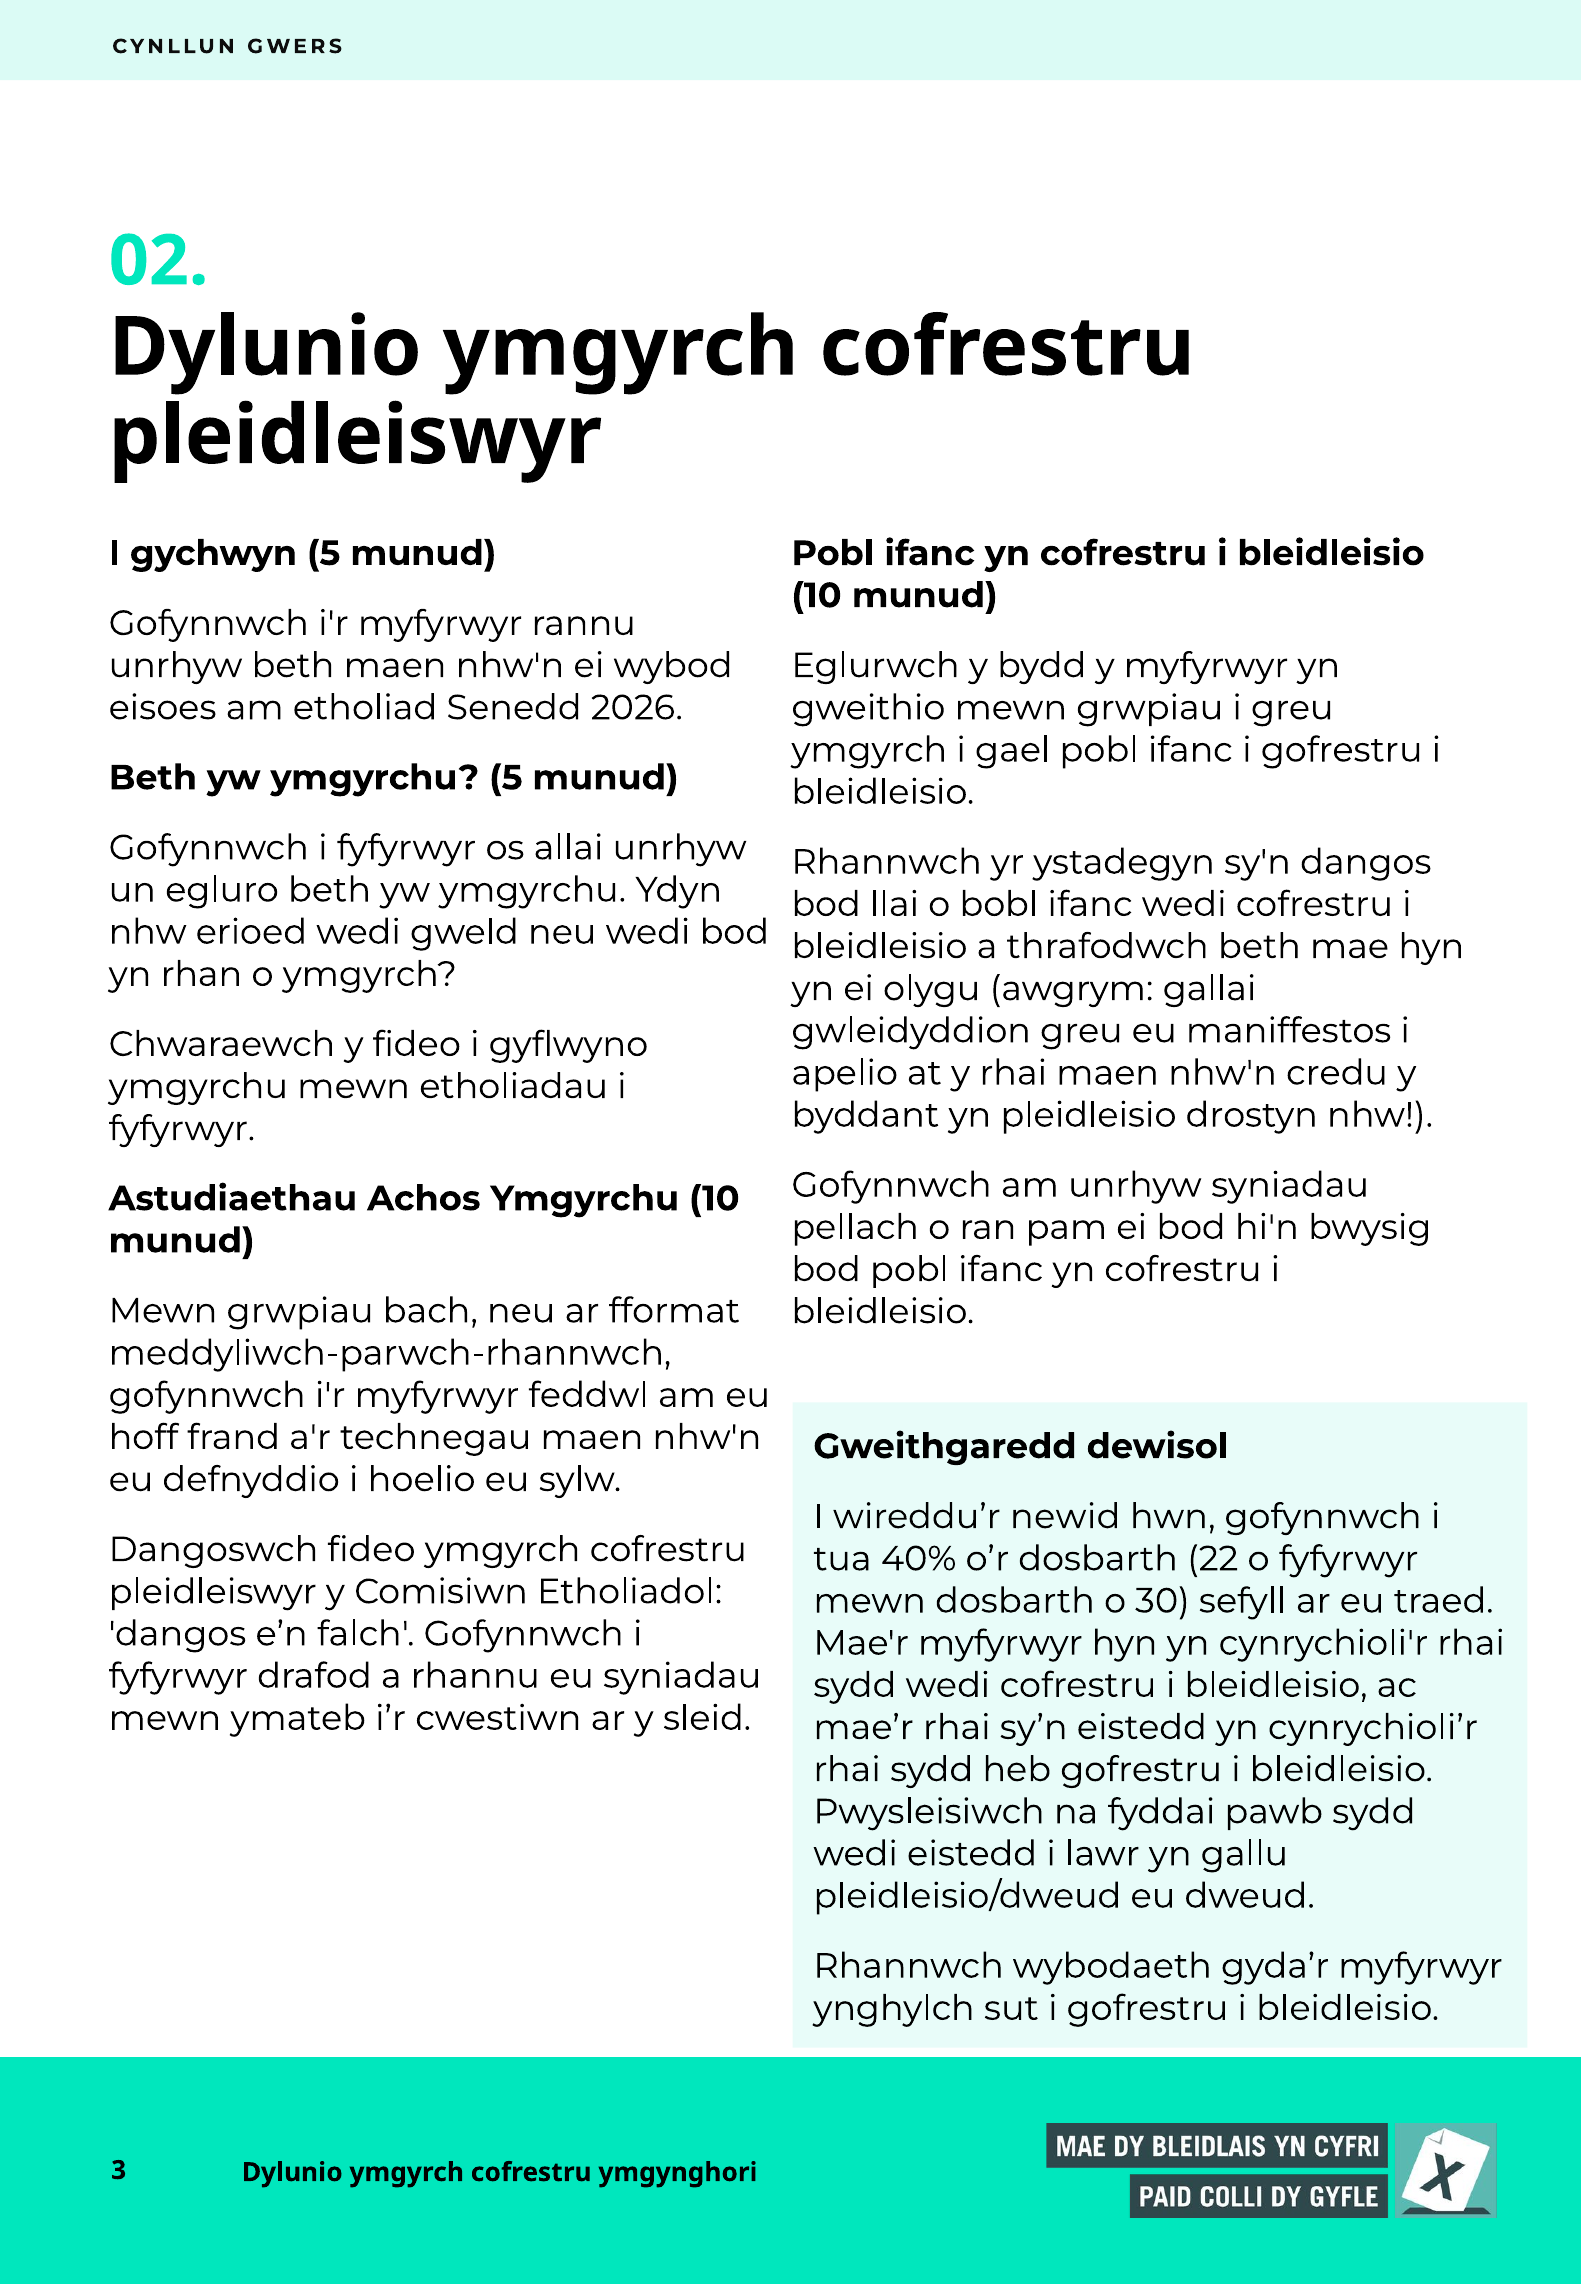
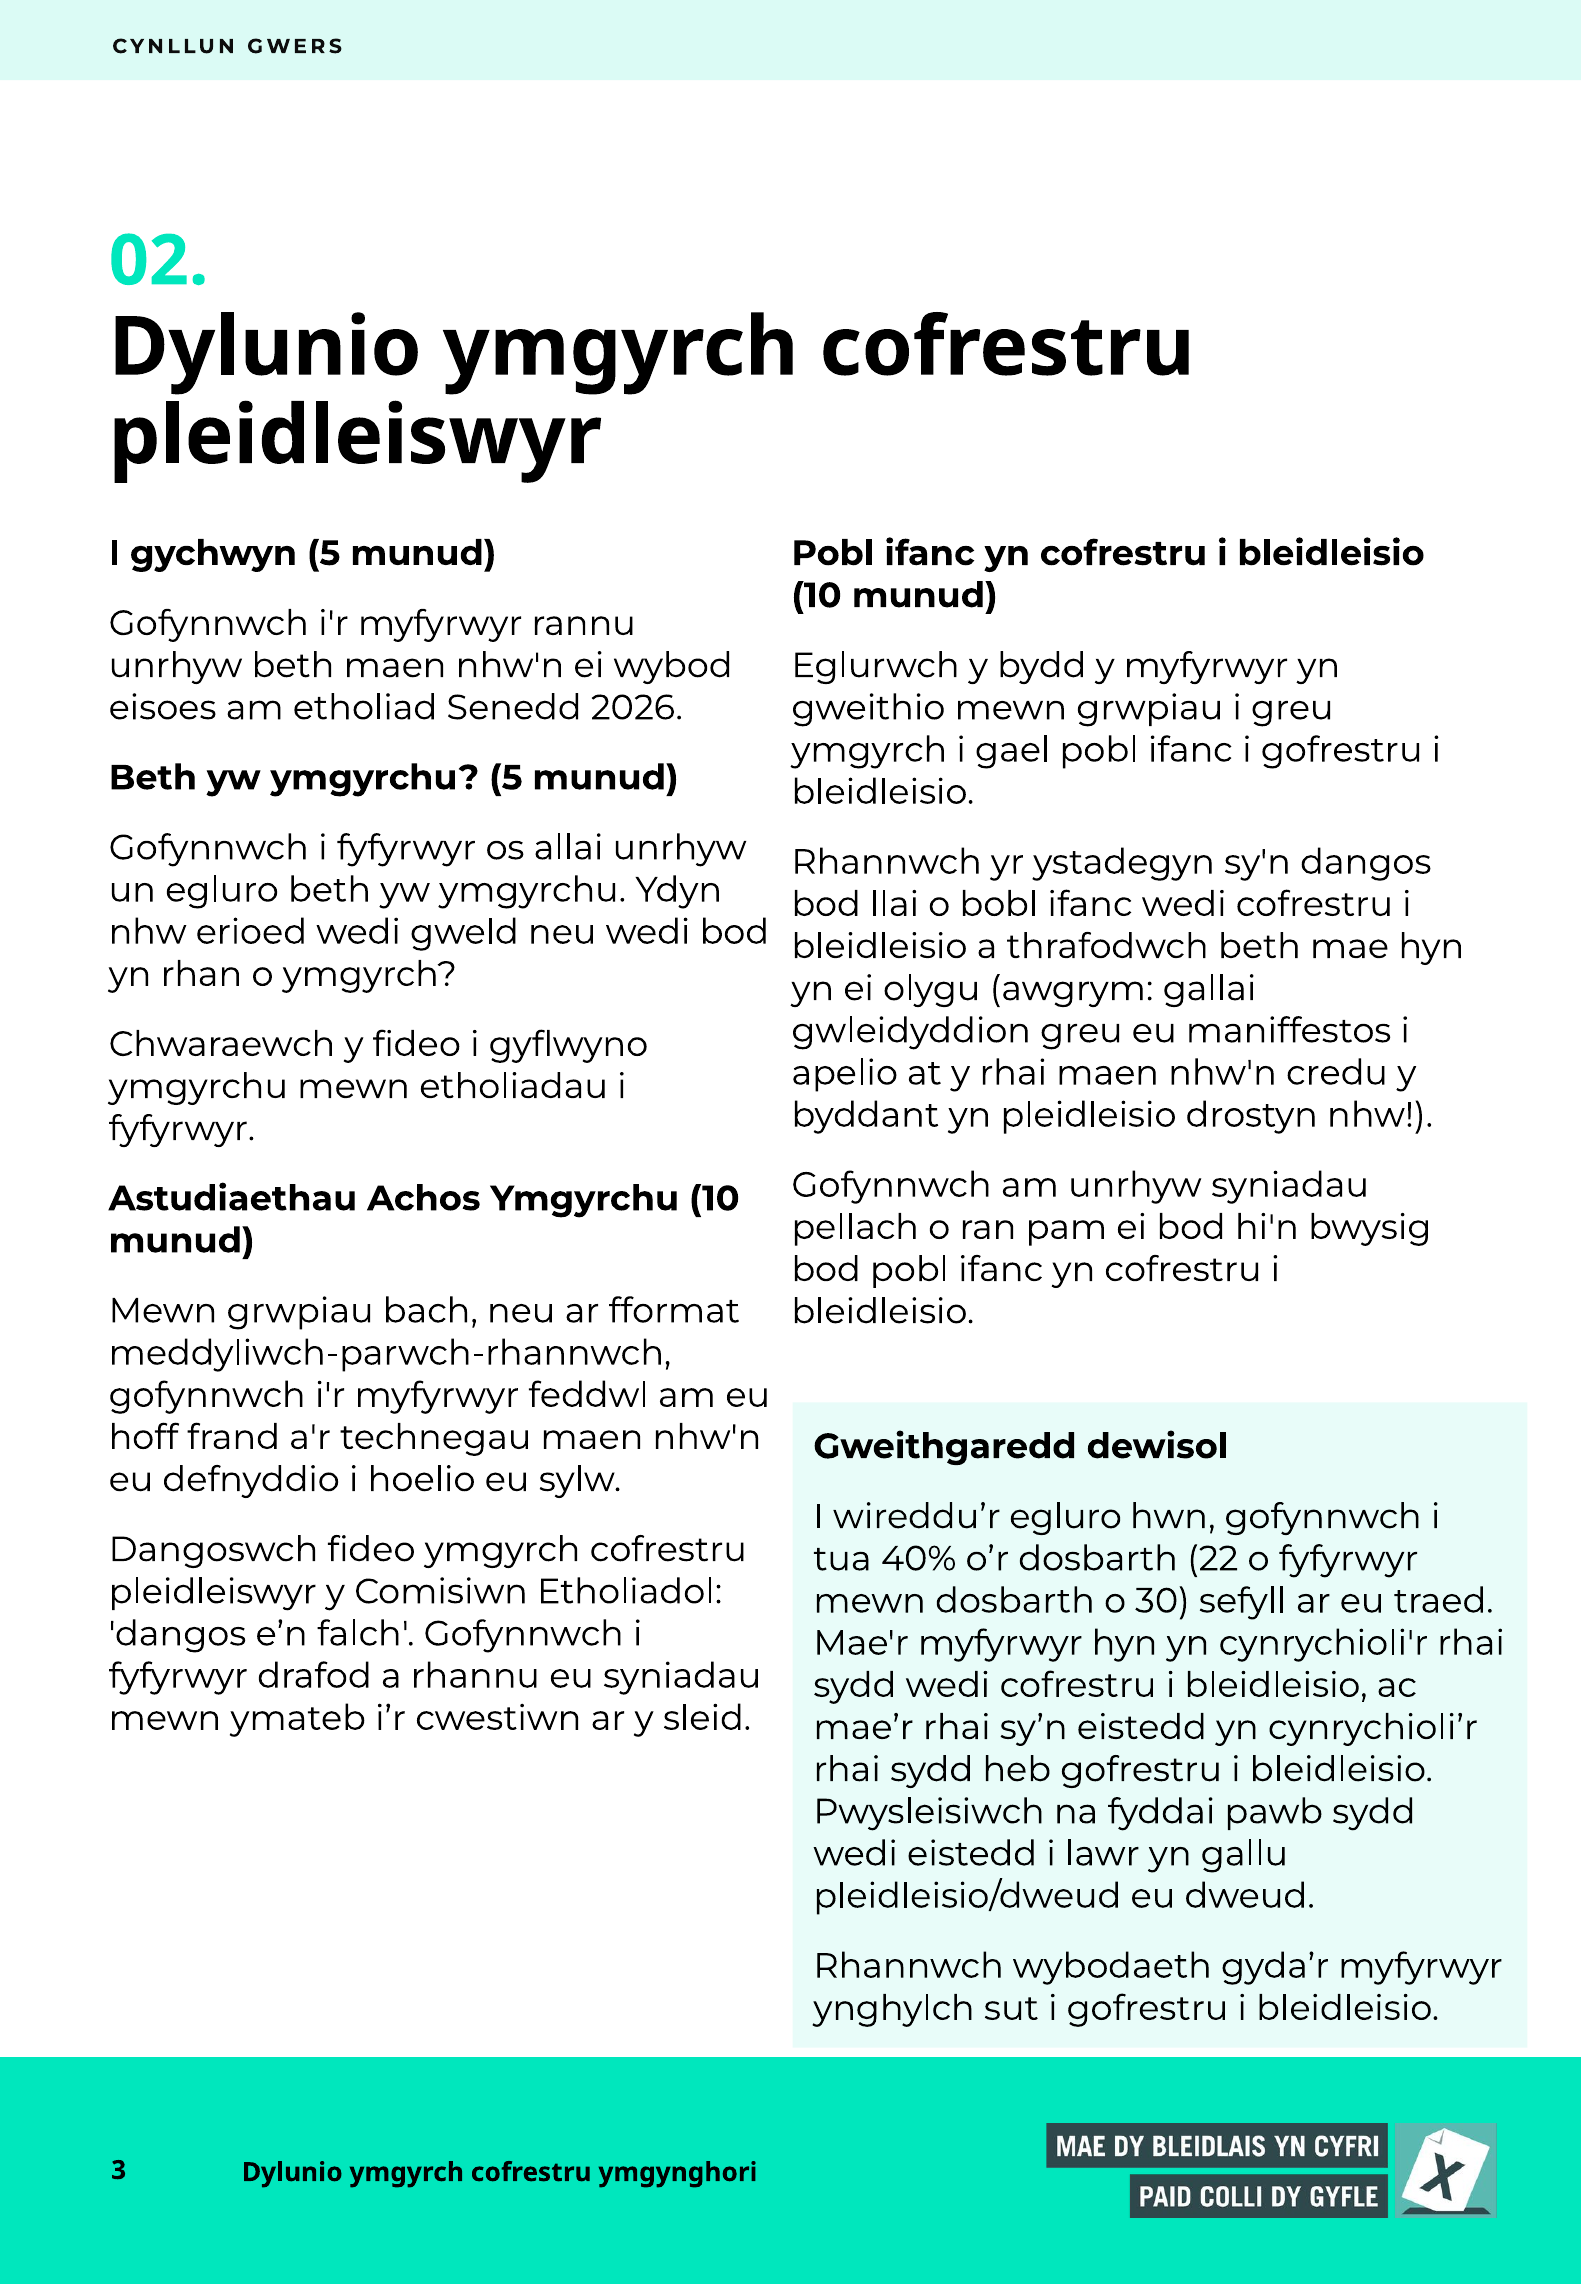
wireddu’r newid: newid -> egluro (1066, 1517)
